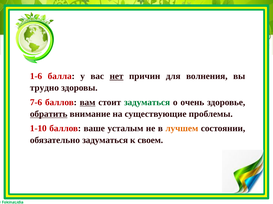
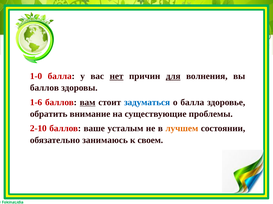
1-6: 1-6 -> 1-0 (36, 76)
для underline: none -> present (173, 76)
трудно: трудно -> баллов (44, 88)
7-6: 7-6 -> 1-6 (36, 103)
задуматься colour: green -> blue (147, 103)
о очень: очень -> балла (192, 103)
обратить underline: present -> none (49, 114)
1-10: 1-10 -> 2-10 (38, 129)
обязательно задуматься: задуматься -> занимаюсь (105, 141)
